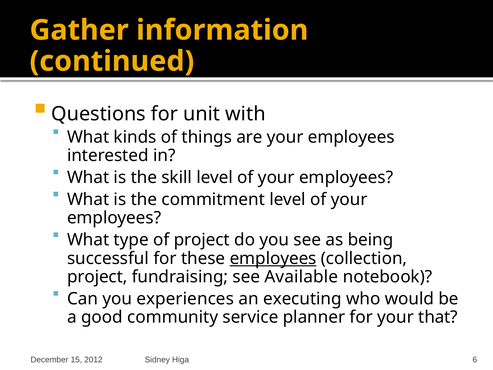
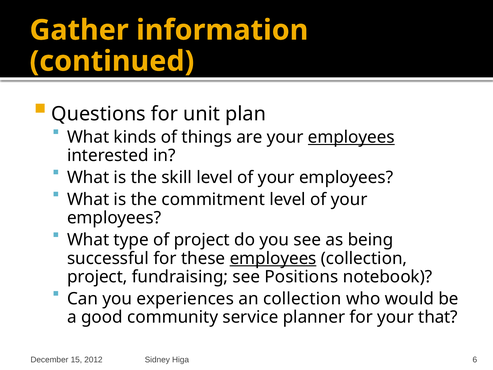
with: with -> plan (246, 114)
employees underline: none -> present (351, 137)
Available: Available -> Positions (301, 277)
an executing: executing -> collection (302, 299)
